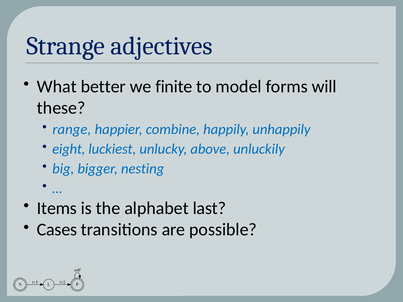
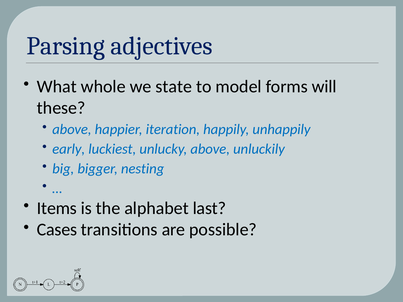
Strange: Strange -> Parsing (66, 46)
better: better -> whole (103, 87)
finite: finite -> state (174, 87)
range: range -> above (72, 130)
combine: combine -> iteration (173, 130)
eight: eight -> early (69, 149)
